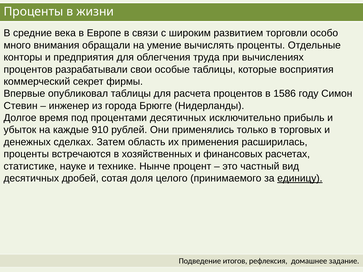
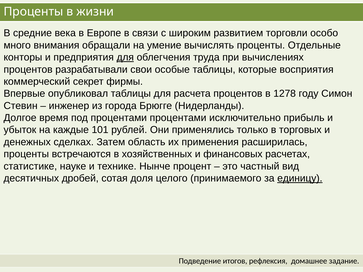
для underline: none -> present (125, 57)
1586: 1586 -> 1278 (285, 94)
процентами десятичных: десятичных -> процентами (178, 118)
910: 910 -> 101 (100, 130)
